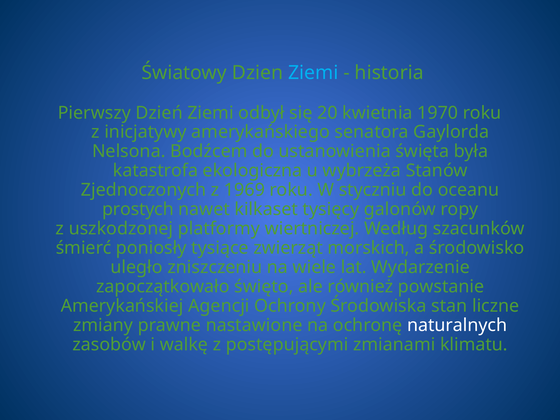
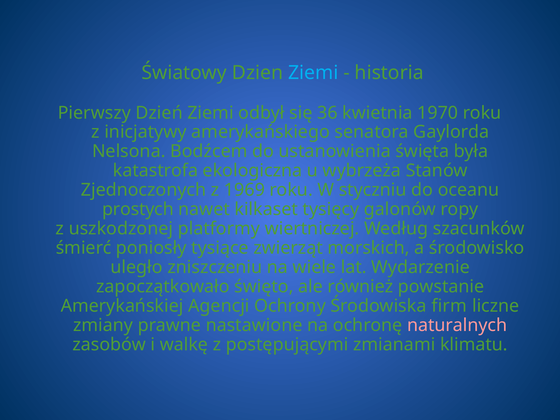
20: 20 -> 36 (327, 113)
stan: stan -> firm (449, 306)
naturalnych colour: white -> pink (457, 325)
